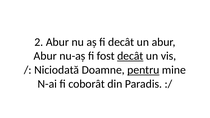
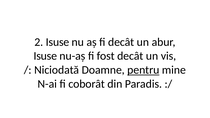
2 Abur: Abur -> Isuse (58, 42)
Abur: Abur -> Isuse (45, 56)
decât underline: present -> none (130, 56)
